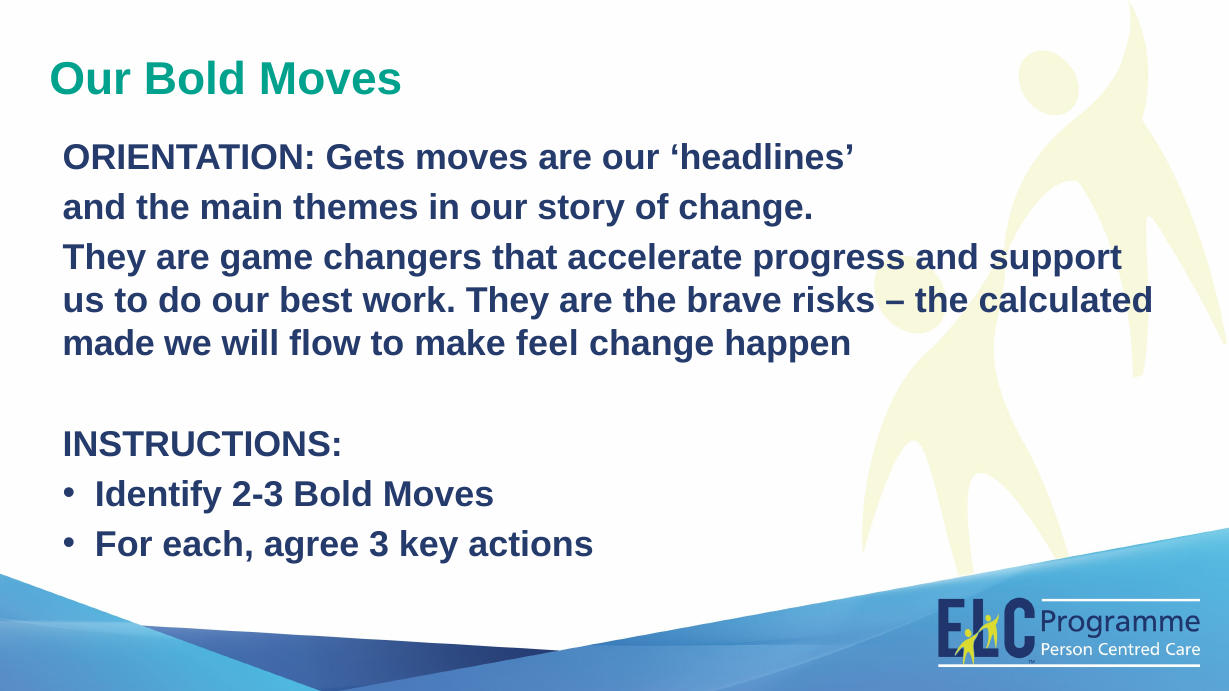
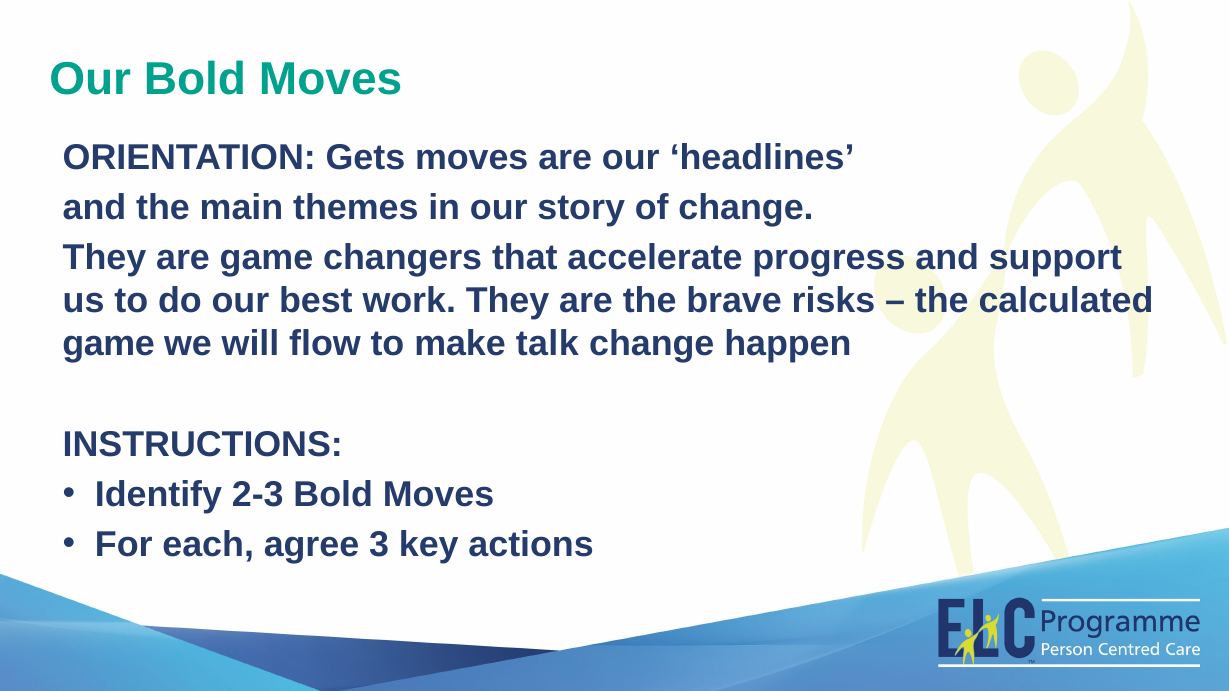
made: made -> game (109, 344)
feel: feel -> talk (547, 344)
